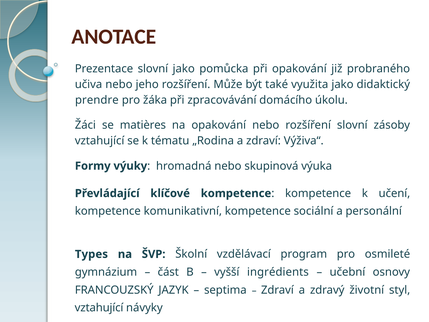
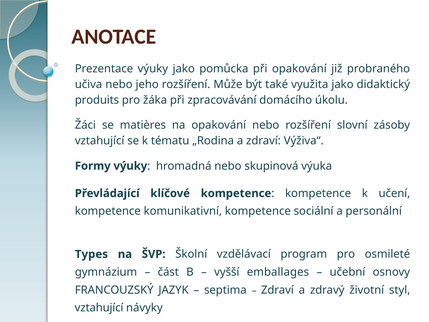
Prezentace slovní: slovní -> výuky (153, 69)
prendre: prendre -> produits (97, 100)
ingrédients: ingrédients -> emballages (278, 272)
